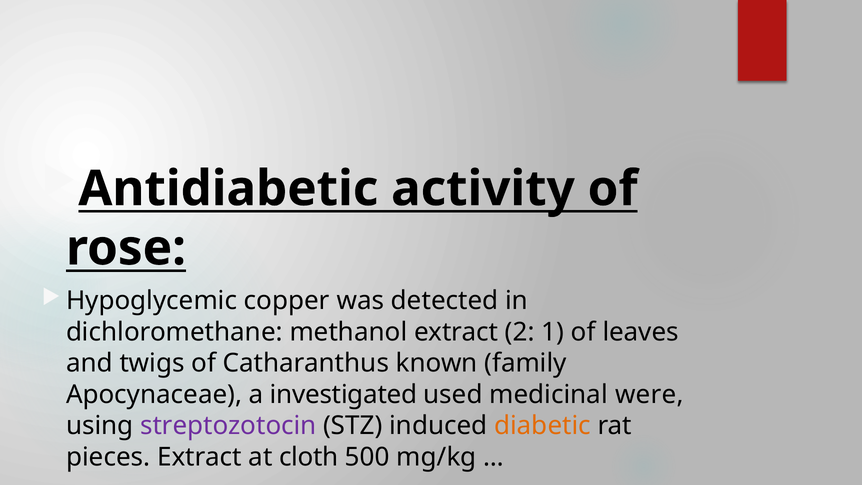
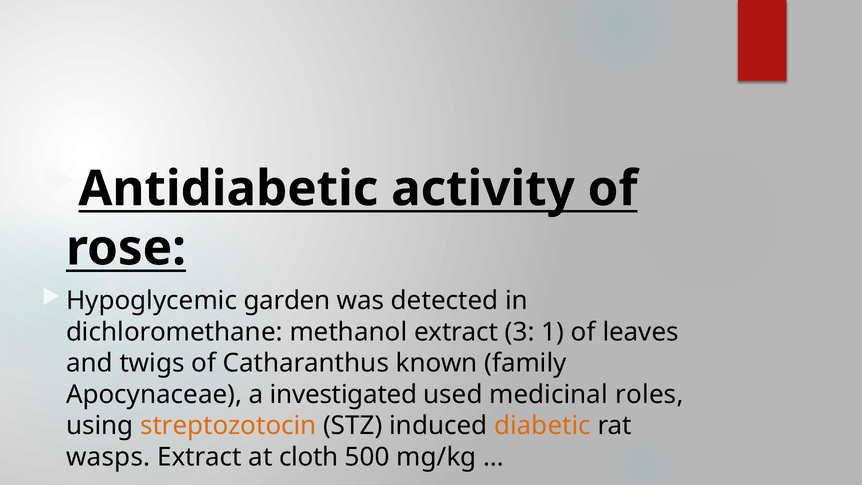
copper: copper -> garden (287, 301)
2: 2 -> 3 (520, 332)
were: were -> roles (649, 394)
streptozotocin colour: purple -> orange (228, 426)
pieces: pieces -> wasps (108, 457)
